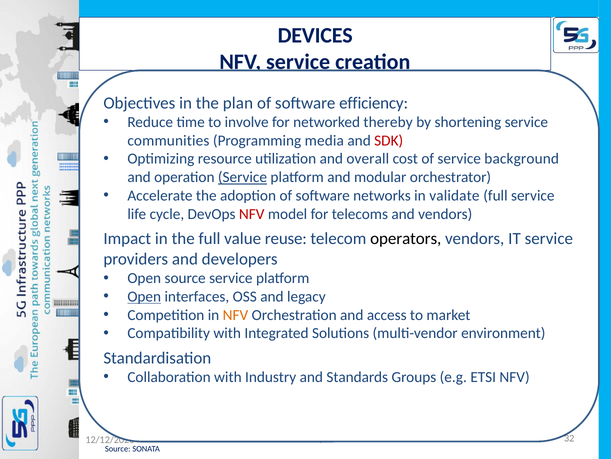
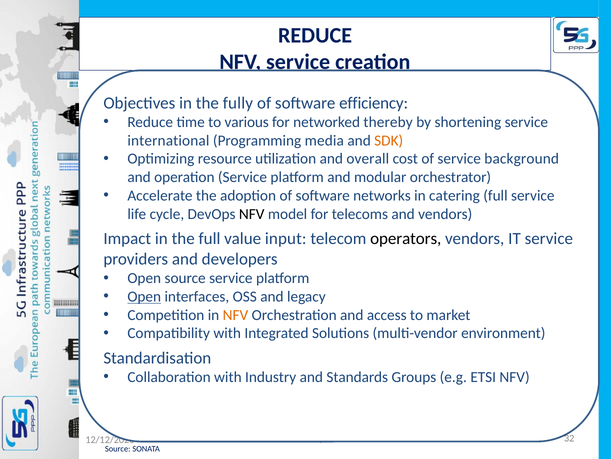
DEVICES: DEVICES -> REDUCE (315, 35)
plan: plan -> fully (238, 103)
involve: involve -> various (247, 122)
communities: communities -> international (168, 140)
SDK colour: red -> orange (389, 140)
Service underline: present -> none (242, 177)
validate: validate -> catering (454, 195)
NFV colour: red -> black (252, 214)
reuse: reuse -> input (286, 238)
